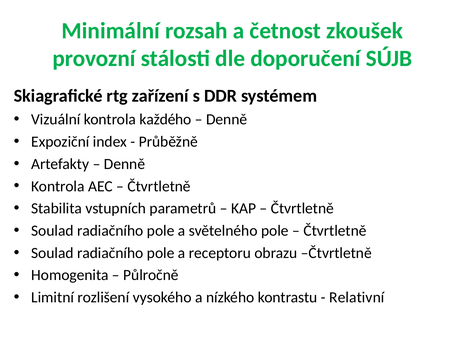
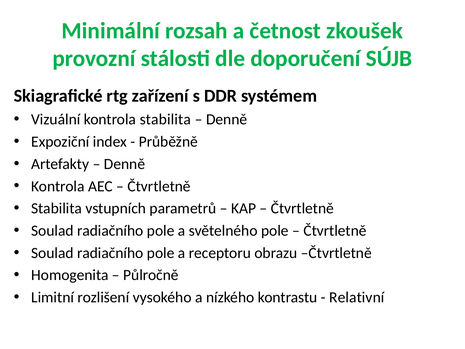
kontrola každého: každého -> stabilita (165, 119)
